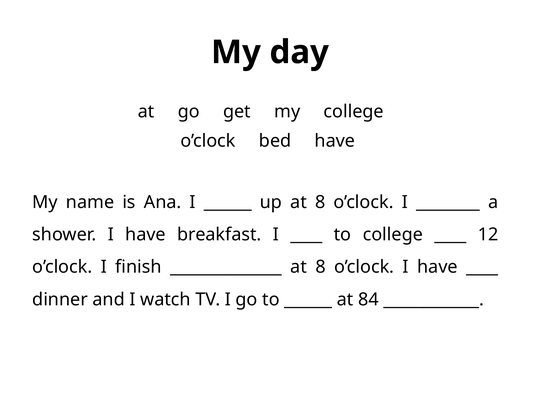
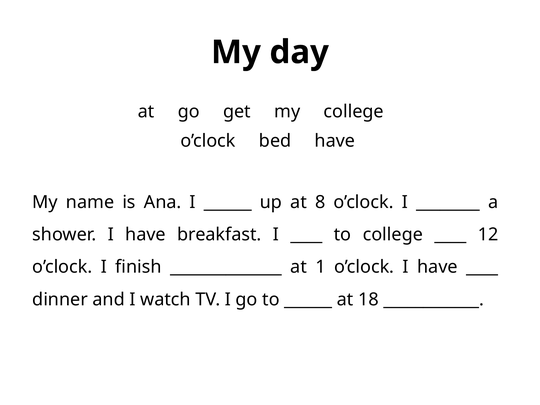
8: 8 -> 1 (321, 267)
84: 84 -> 18 (368, 299)
